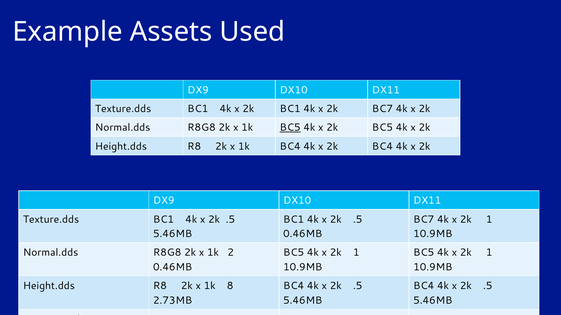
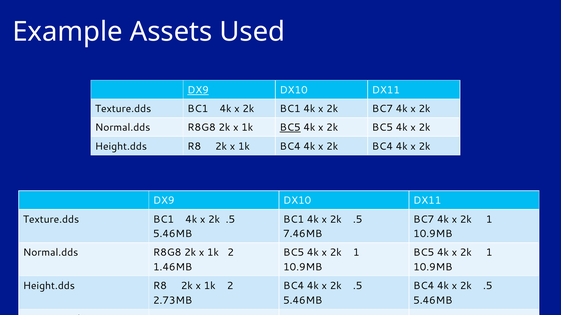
DX9 underline: none -> present (198, 90)
0.46MB: 0.46MB -> 7.46MB (303, 234)
0.46MB: 0.46MB -> 1.46MB (173, 268)
8: 8 -> 2 (230, 286)
